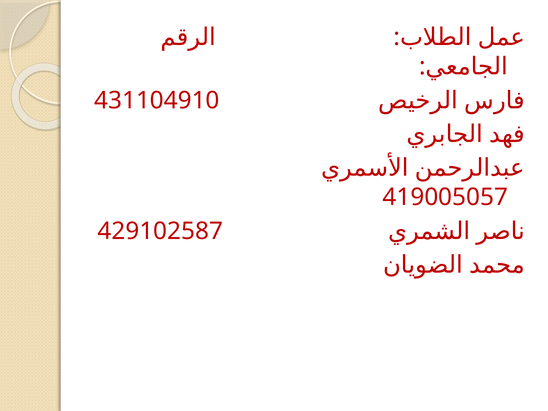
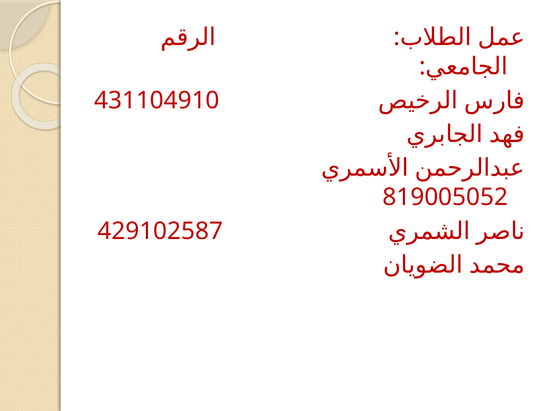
419005057: 419005057 -> 819005052 (445, 197)
